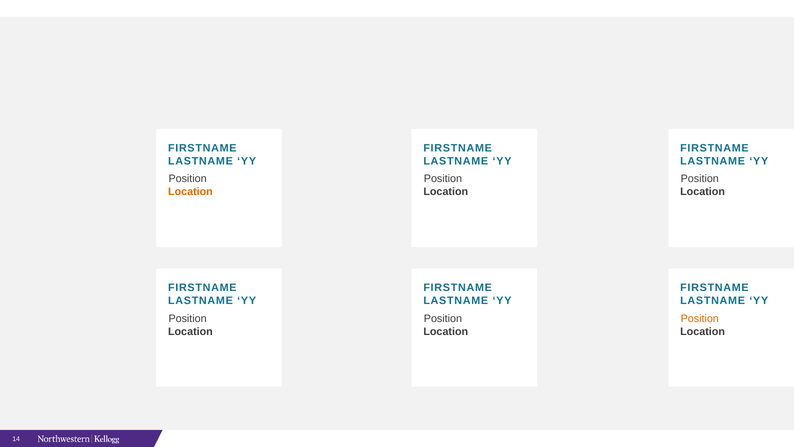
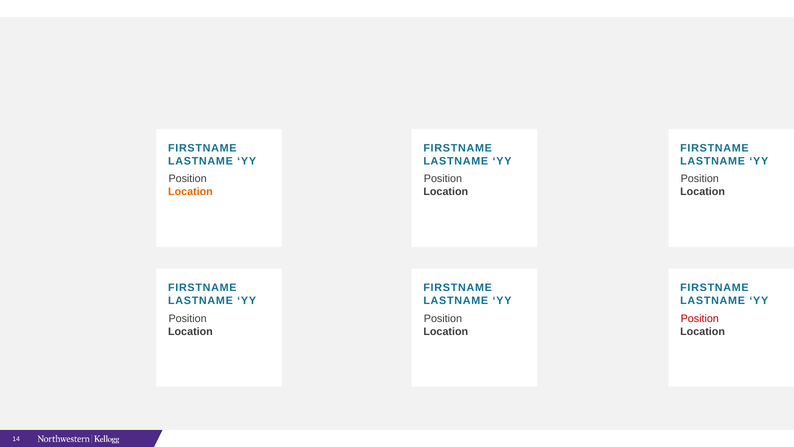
Position colour: orange -> red (700, 318)
